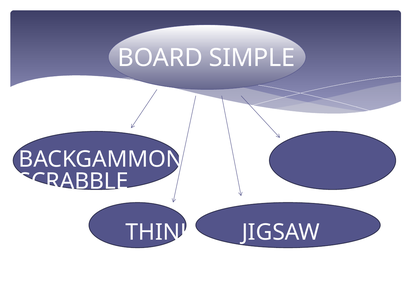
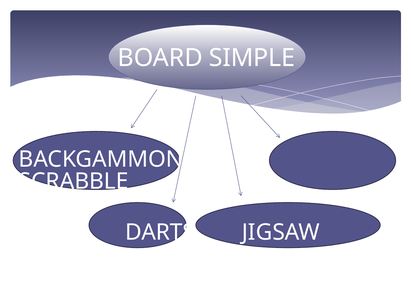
THINK: THINK -> DARTS (160, 233)
